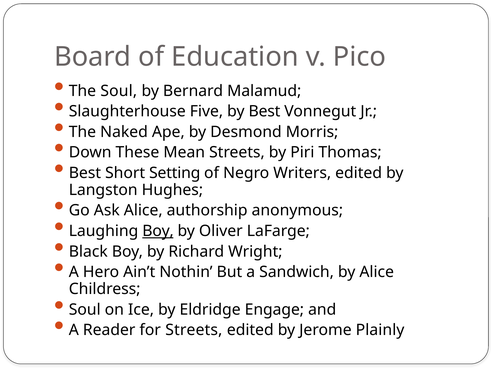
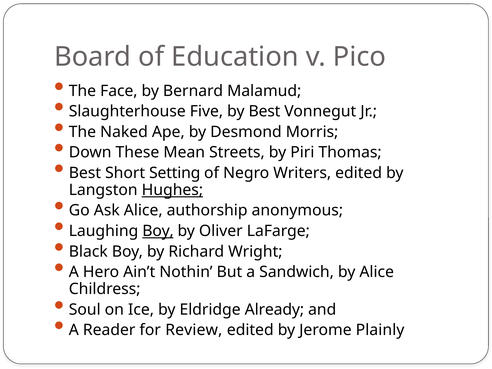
The Soul: Soul -> Face (119, 91)
Hughes underline: none -> present (172, 190)
Engage: Engage -> Already (274, 310)
for Streets: Streets -> Review (194, 330)
